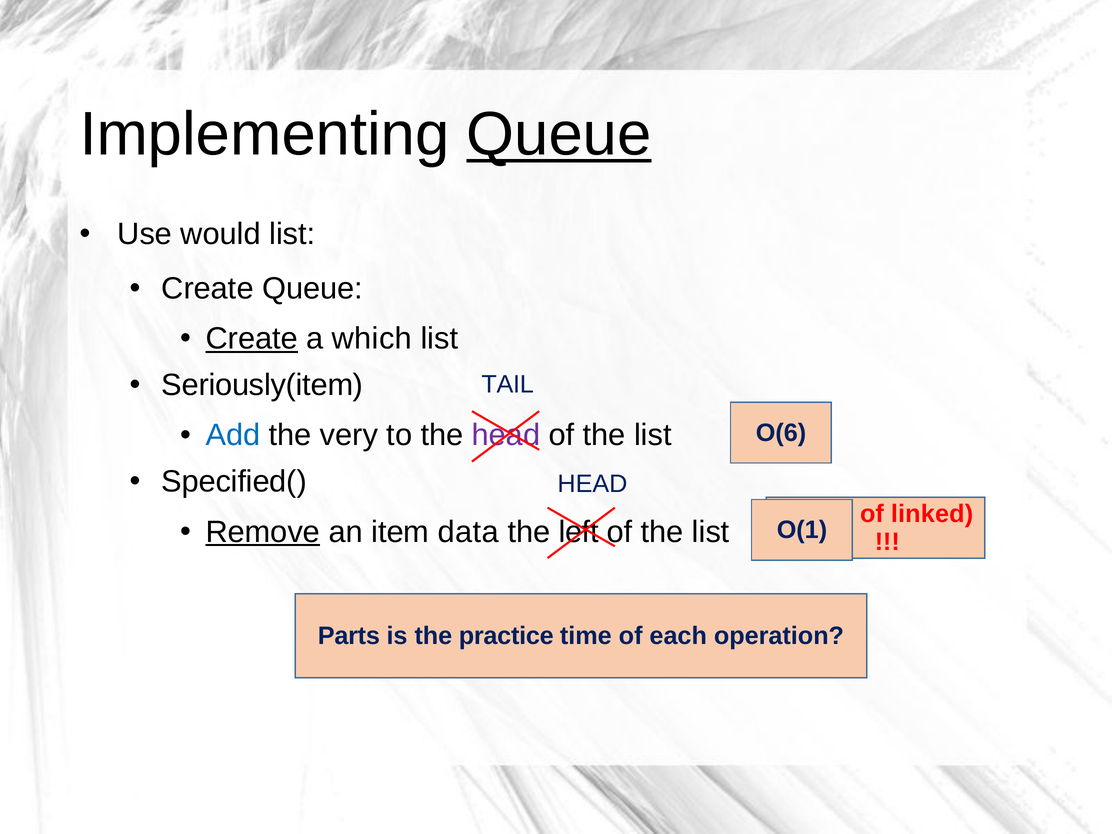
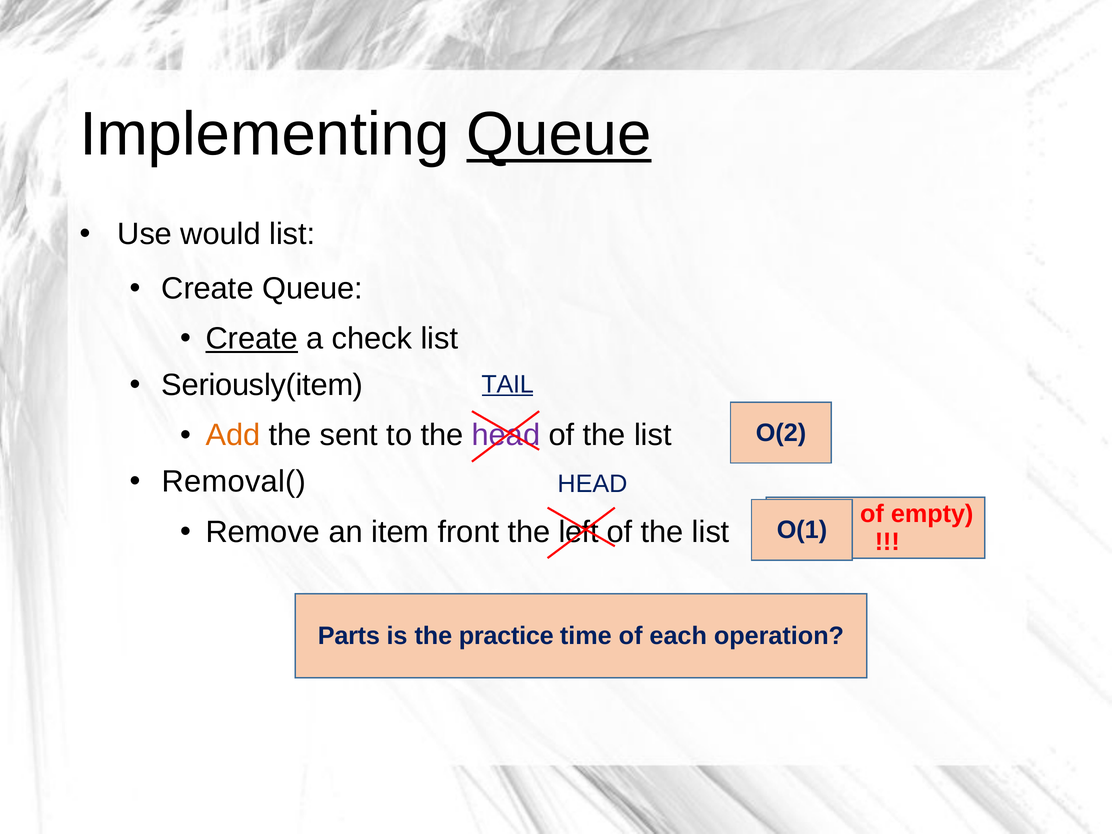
which: which -> check (372, 339)
TAIL underline: none -> present (508, 384)
Add colour: blue -> orange (233, 435)
very: very -> sent (349, 435)
O(6: O(6 -> O(2 (781, 433)
Specified(: Specified( -> Removal( (234, 482)
linked: linked -> empty (932, 514)
Remove underline: present -> none (263, 532)
data: data -> front (468, 532)
